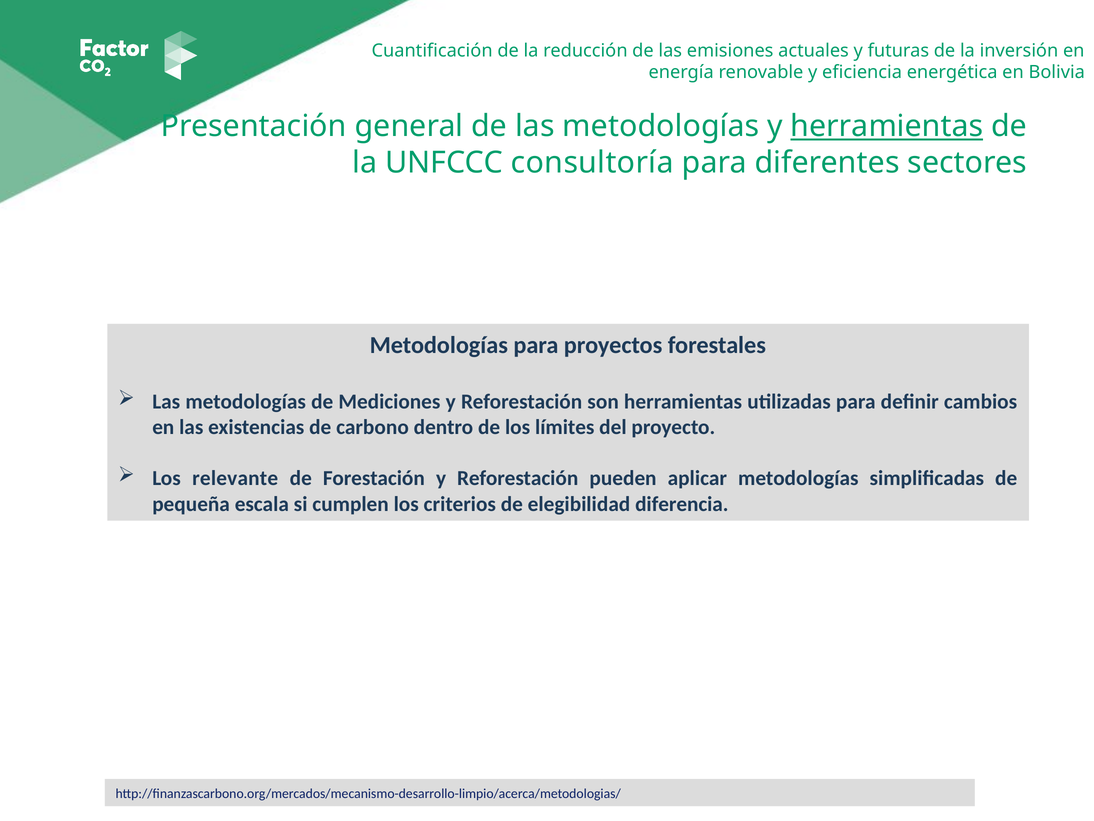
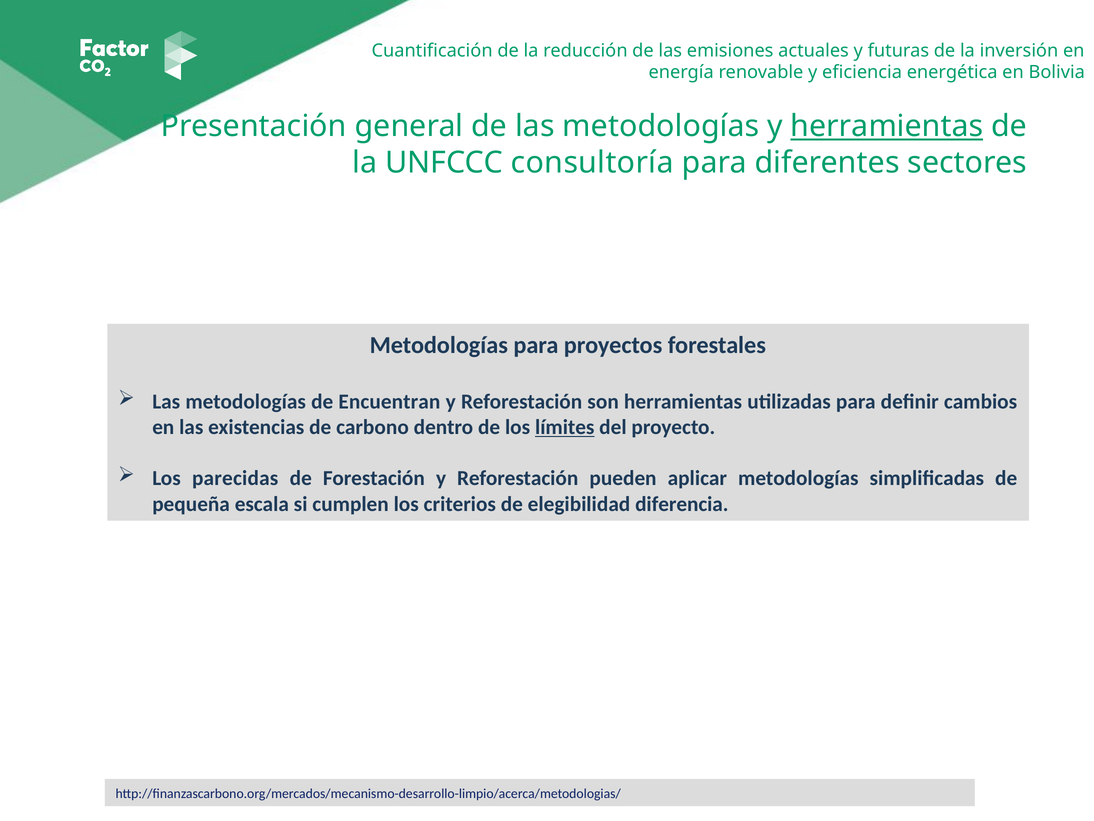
Mediciones: Mediciones -> Encuentran (389, 402)
límites underline: none -> present (565, 427)
relevante: relevante -> parecidas (235, 478)
